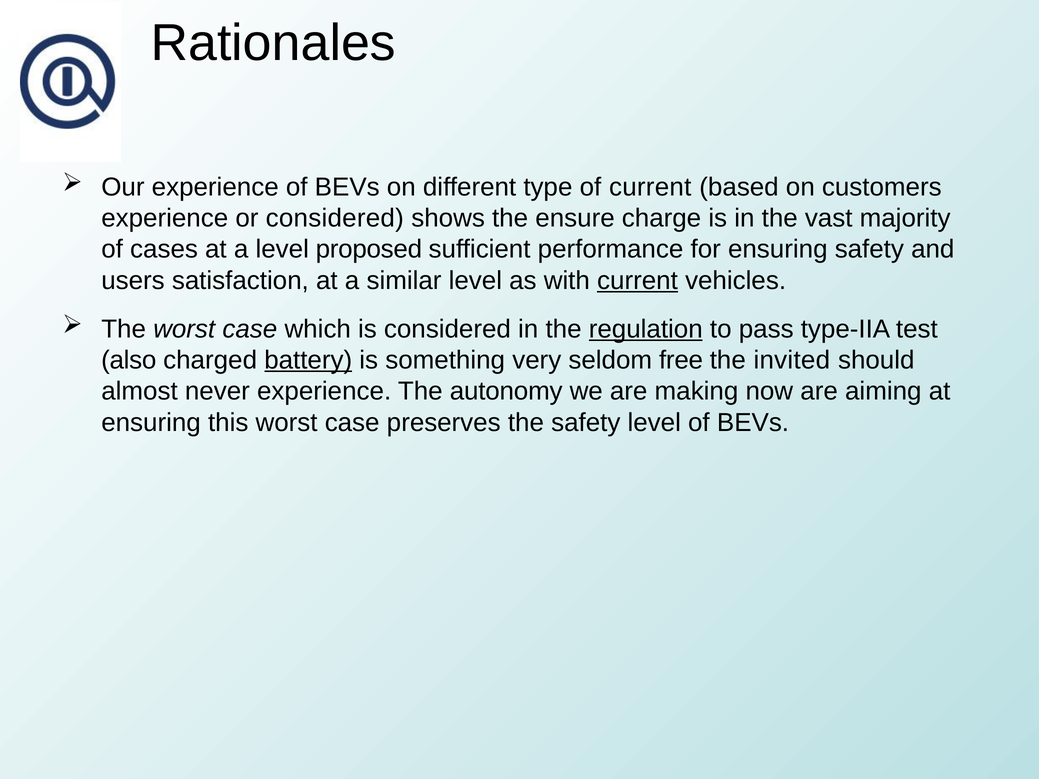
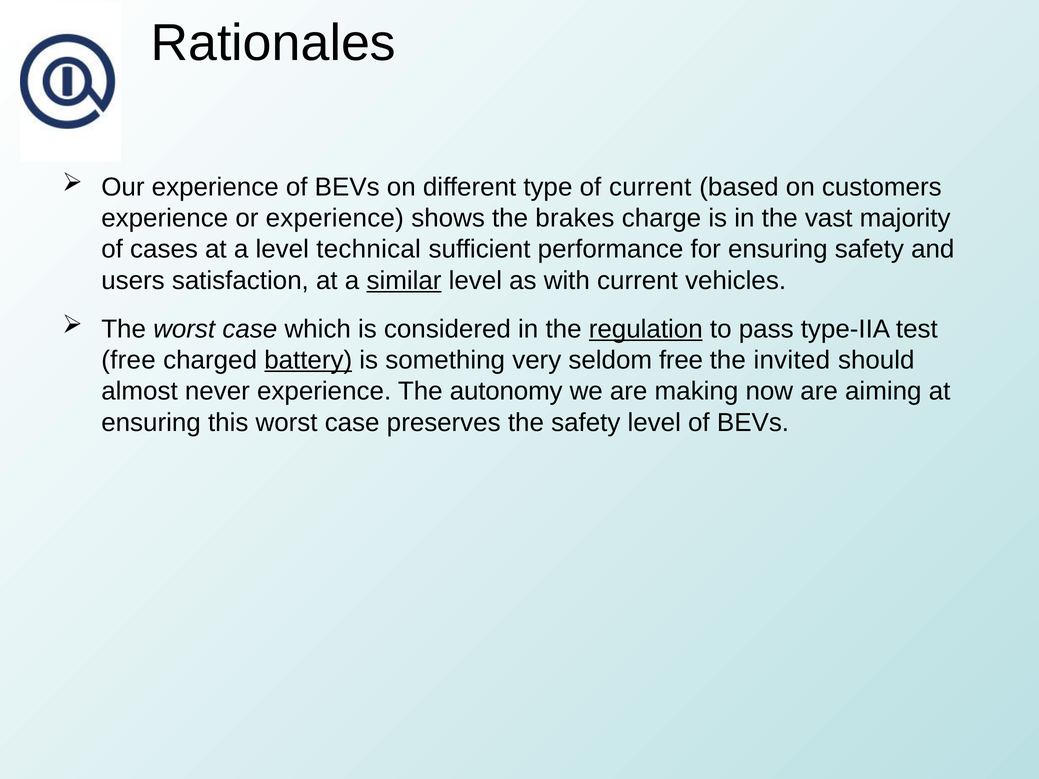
or considered: considered -> experience (335, 218)
ensure: ensure -> brakes (575, 218)
proposed: proposed -> technical (369, 249)
similar underline: none -> present (404, 281)
current underline: present -> none (637, 281)
also: also -> free (129, 360)
